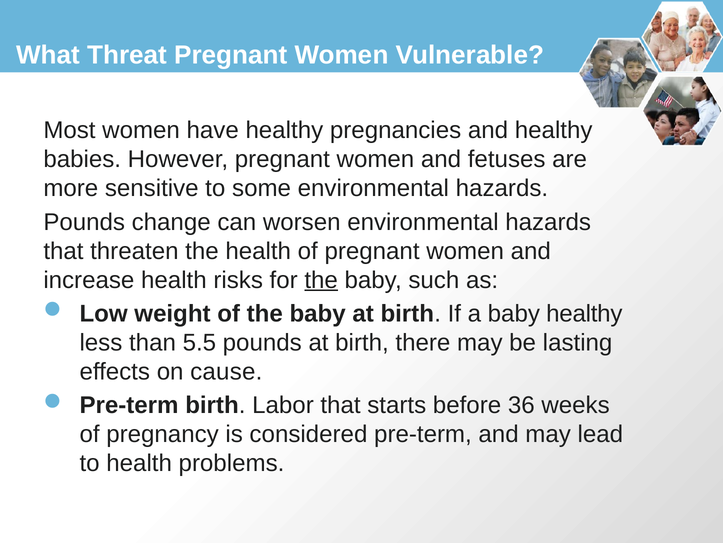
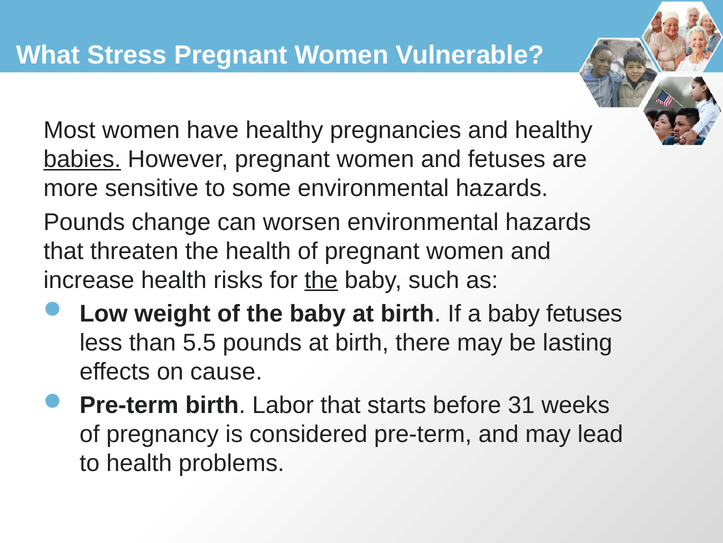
Threat: Threat -> Stress (127, 55)
babies underline: none -> present (82, 159)
baby healthy: healthy -> fetuses (584, 313)
36: 36 -> 31 (521, 405)
